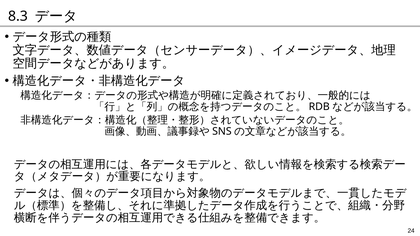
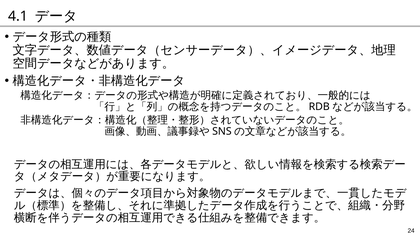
8.3: 8.3 -> 4.1 (18, 16)
